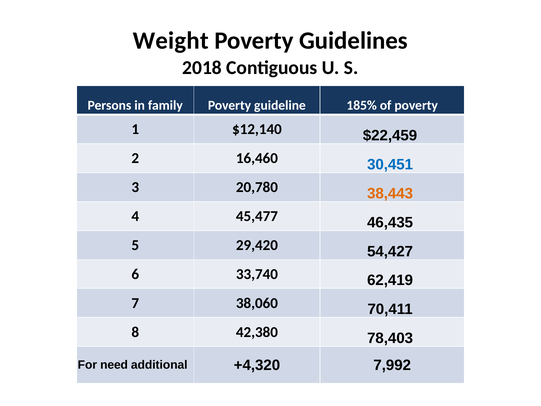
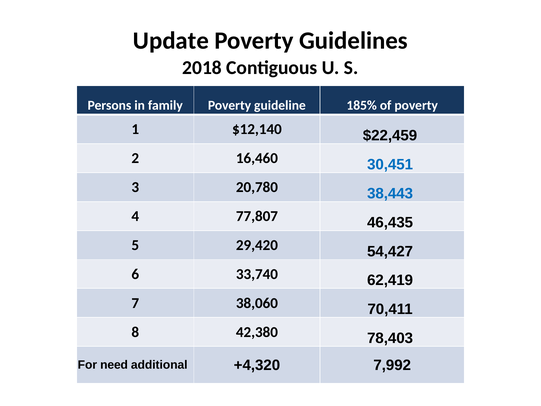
Weight: Weight -> Update (171, 41)
38,443 colour: orange -> blue (390, 193)
45,477: 45,477 -> 77,807 (257, 216)
